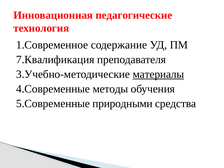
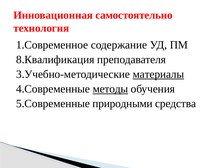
педагогические: педагогические -> самостоятельно (134, 15)
7.Квалификация: 7.Квалификация -> 8.Квалификация (55, 60)
методы underline: none -> present (110, 89)
